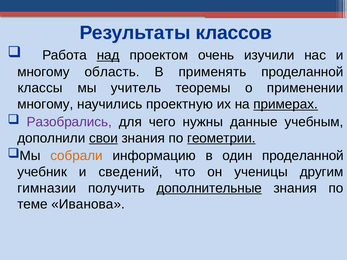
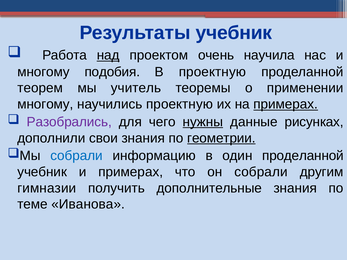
Результаты классов: классов -> учебник (234, 33)
изучили: изучили -> научила (269, 55)
область: область -> подобия (112, 72)
В применять: применять -> проектную (212, 72)
классы: классы -> теорем (40, 88)
нужны underline: none -> present (203, 122)
учебным: учебным -> рисунках (314, 122)
свои underline: present -> none (103, 138)
собрали colour: orange -> blue (77, 156)
и сведений: сведений -> примерах (131, 172)
он ученицы: ученицы -> собрали (261, 172)
дополнительные underline: present -> none (209, 188)
